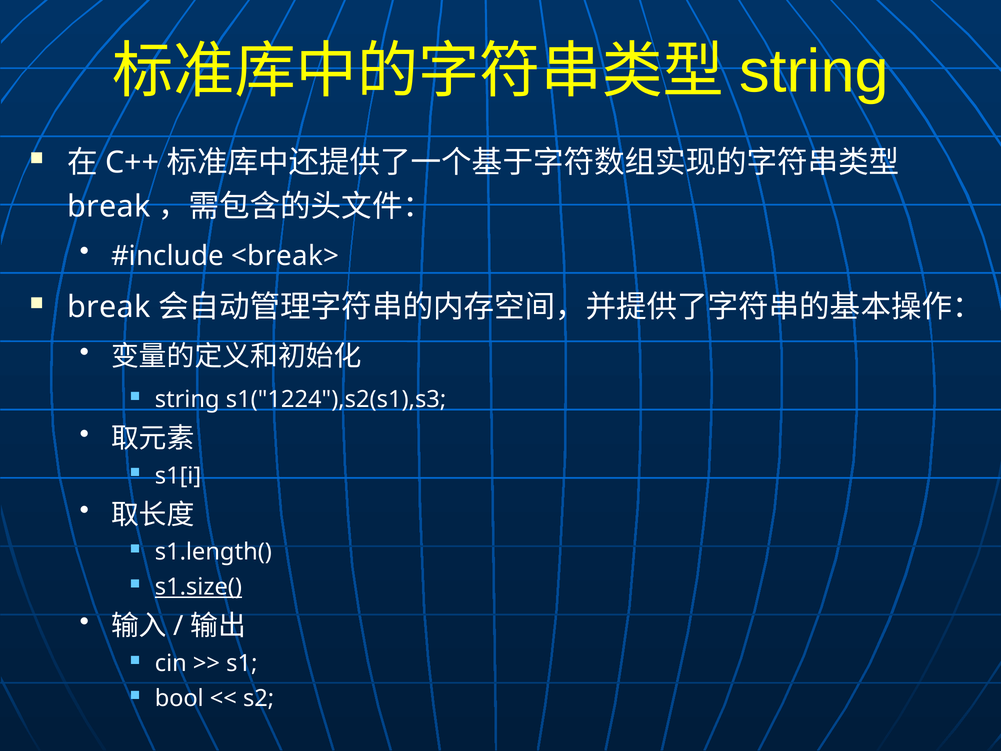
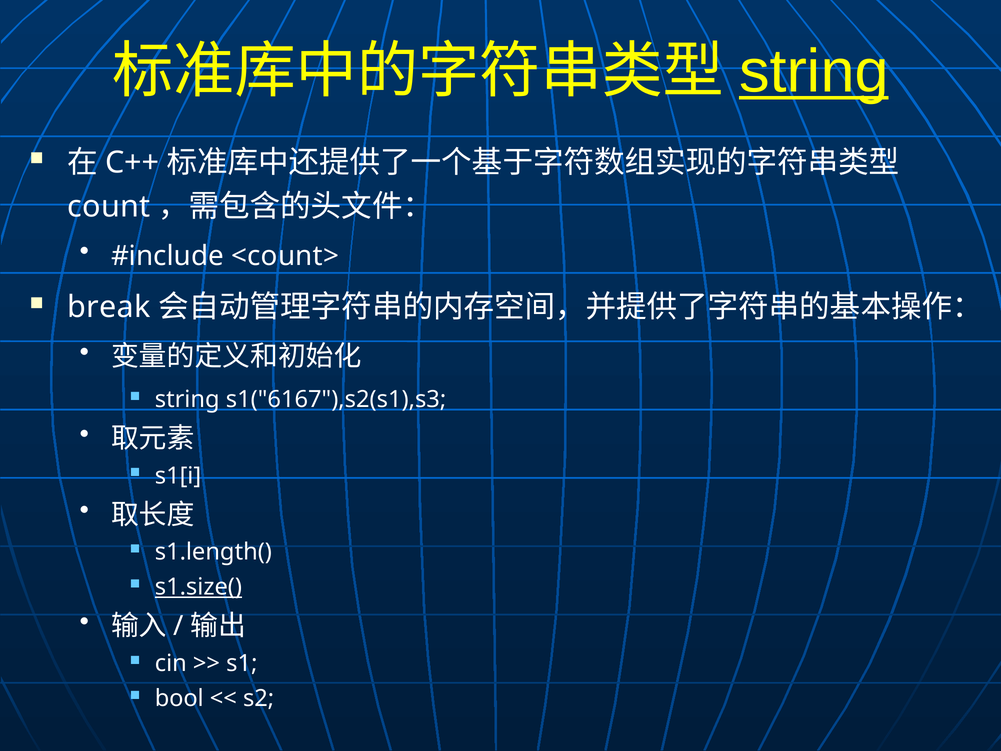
string underline: none -> present (814, 72)
break: break -> count (109, 207)
<break>: <break> -> <count> (285, 256)
s1("1224"),s2(s1),s3: s1("1224"),s2(s1),s3 -> s1("6167"),s2(s1),s3 (336, 399)
